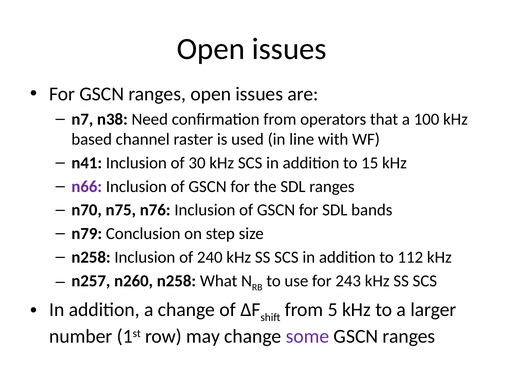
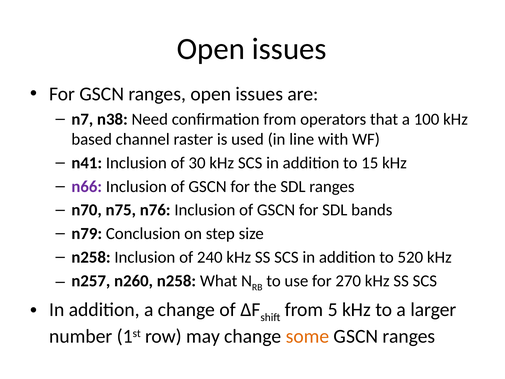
112: 112 -> 520 (410, 257)
243: 243 -> 270 (348, 281)
some colour: purple -> orange (307, 336)
